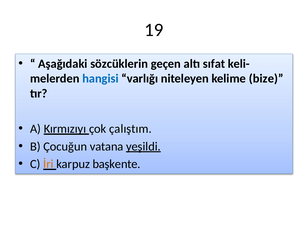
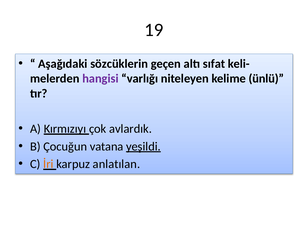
hangisi colour: blue -> purple (100, 79)
bize: bize -> ünlü (266, 79)
çalıştım: çalıştım -> avlardık (131, 129)
başkente: başkente -> anlatılan (116, 164)
